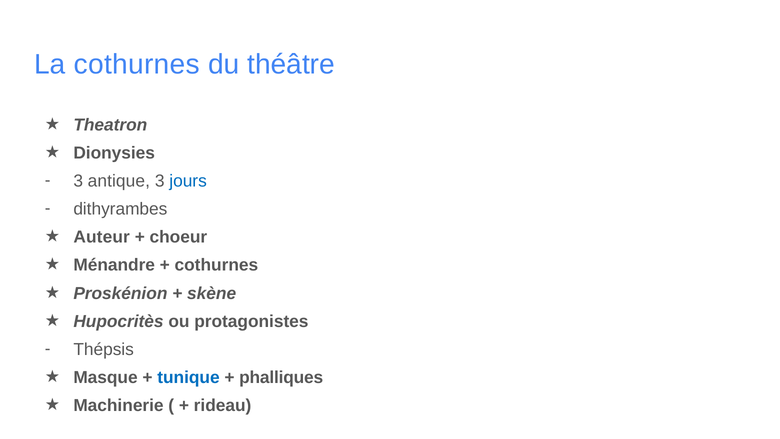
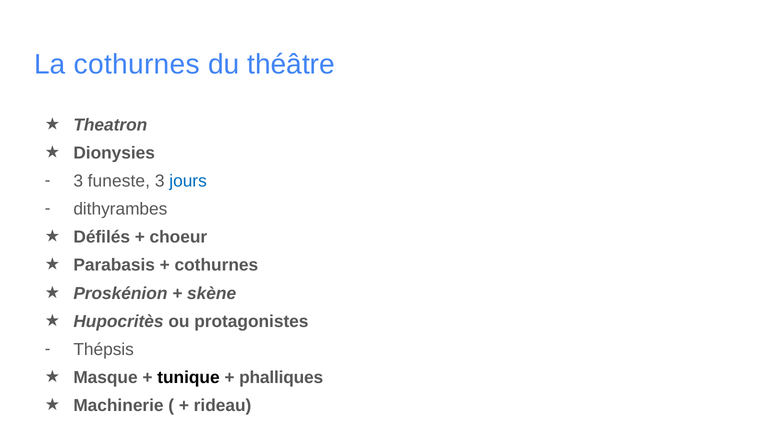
antique: antique -> funeste (119, 181)
Auteur: Auteur -> Défilés (102, 237)
Ménandre: Ménandre -> Parabasis (114, 265)
tunique colour: blue -> black (188, 377)
